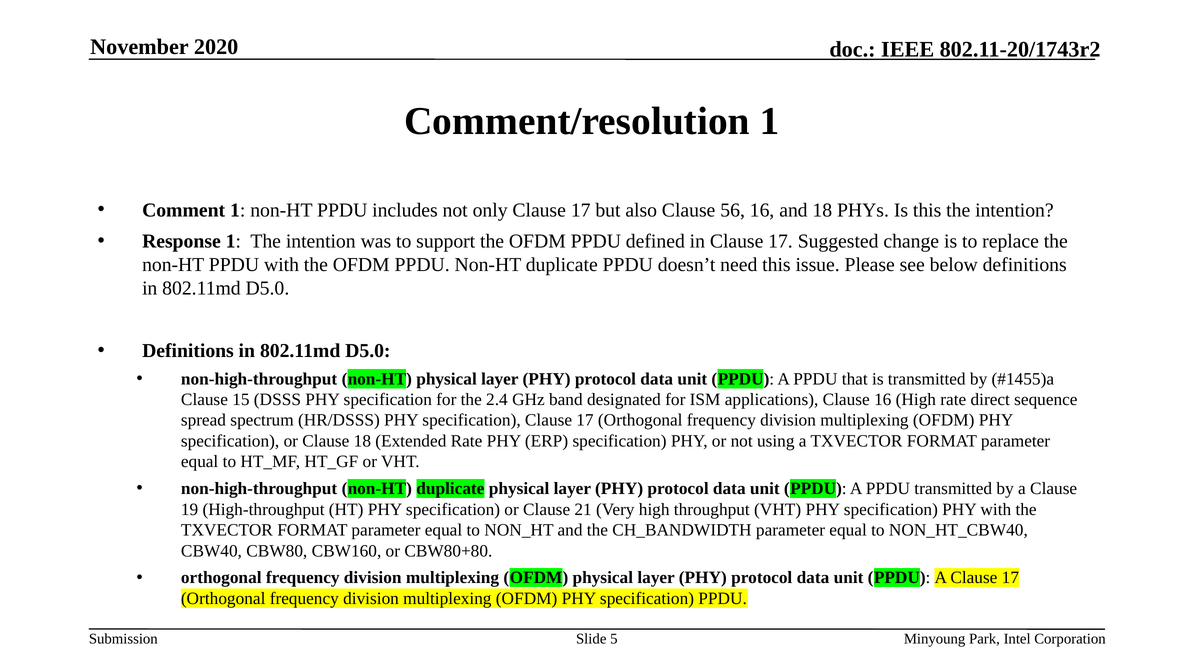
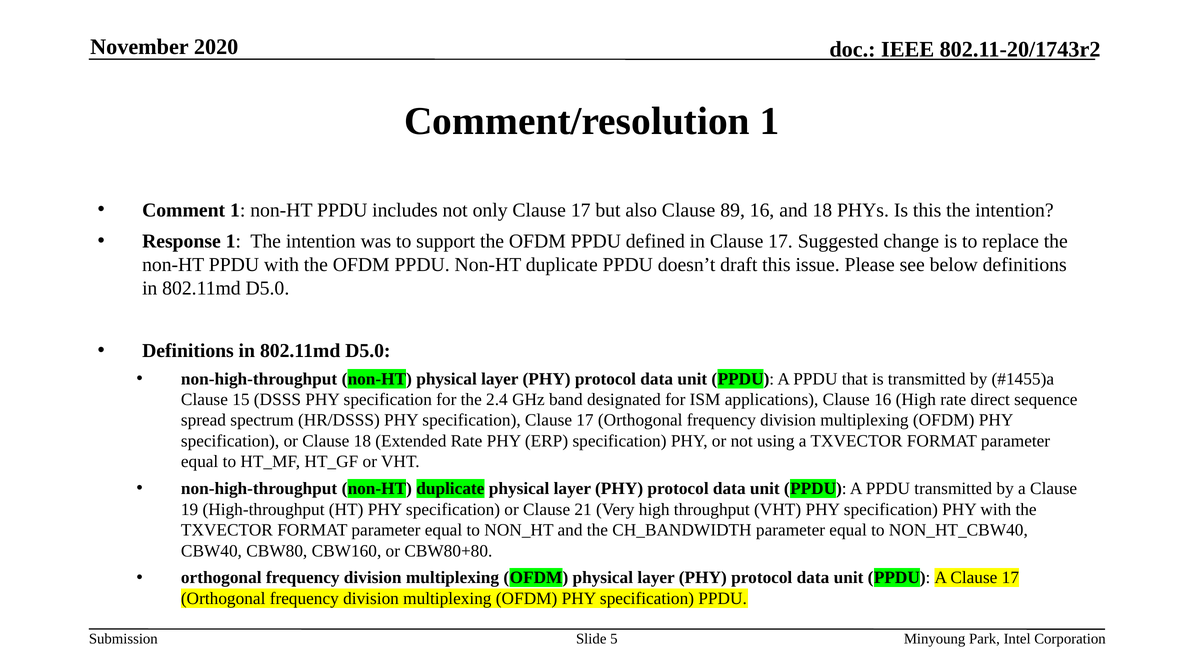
56: 56 -> 89 (733, 210)
need: need -> draft (739, 265)
